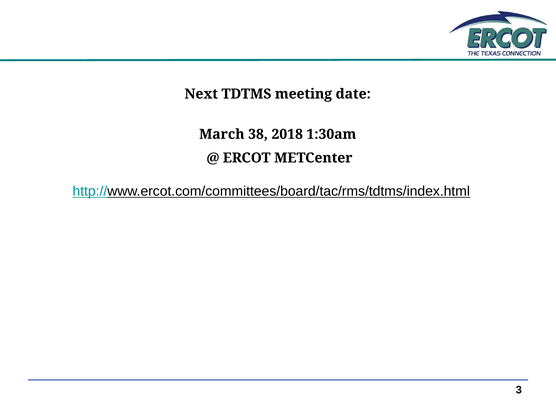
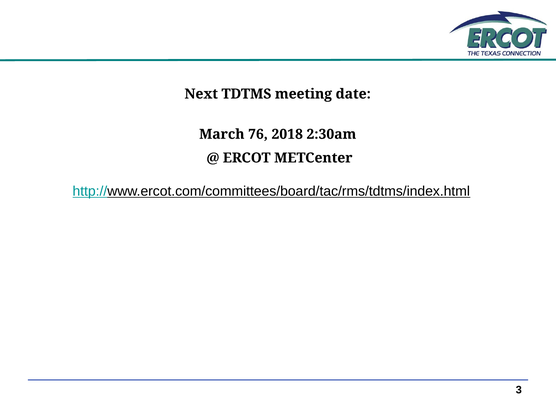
38: 38 -> 76 (258, 134)
1:30am: 1:30am -> 2:30am (331, 134)
